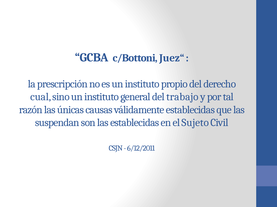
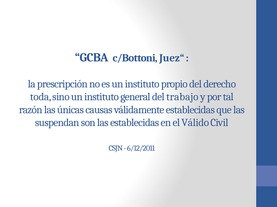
cual: cual -> toda (41, 97)
Sujeto: Sujeto -> Válido (195, 123)
